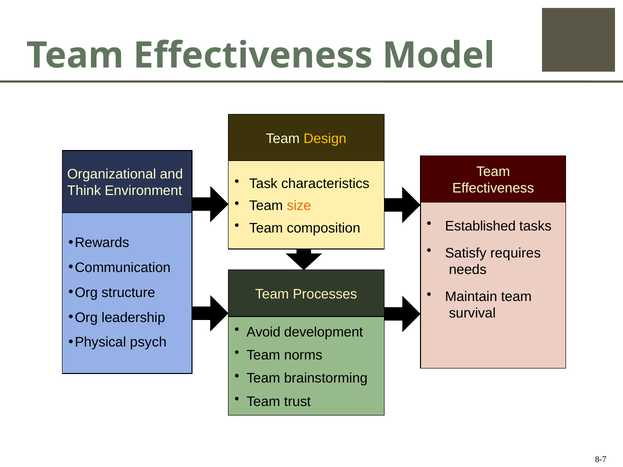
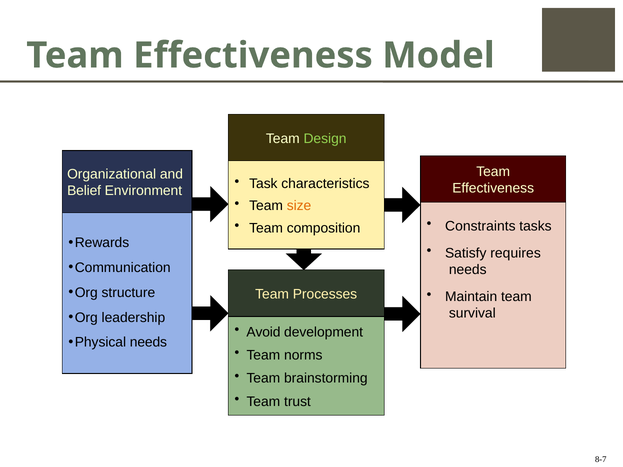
Design colour: yellow -> light green (325, 139)
Think: Think -> Belief (84, 191)
Established: Established -> Constraints (480, 226)
Physical psych: psych -> needs (148, 343)
